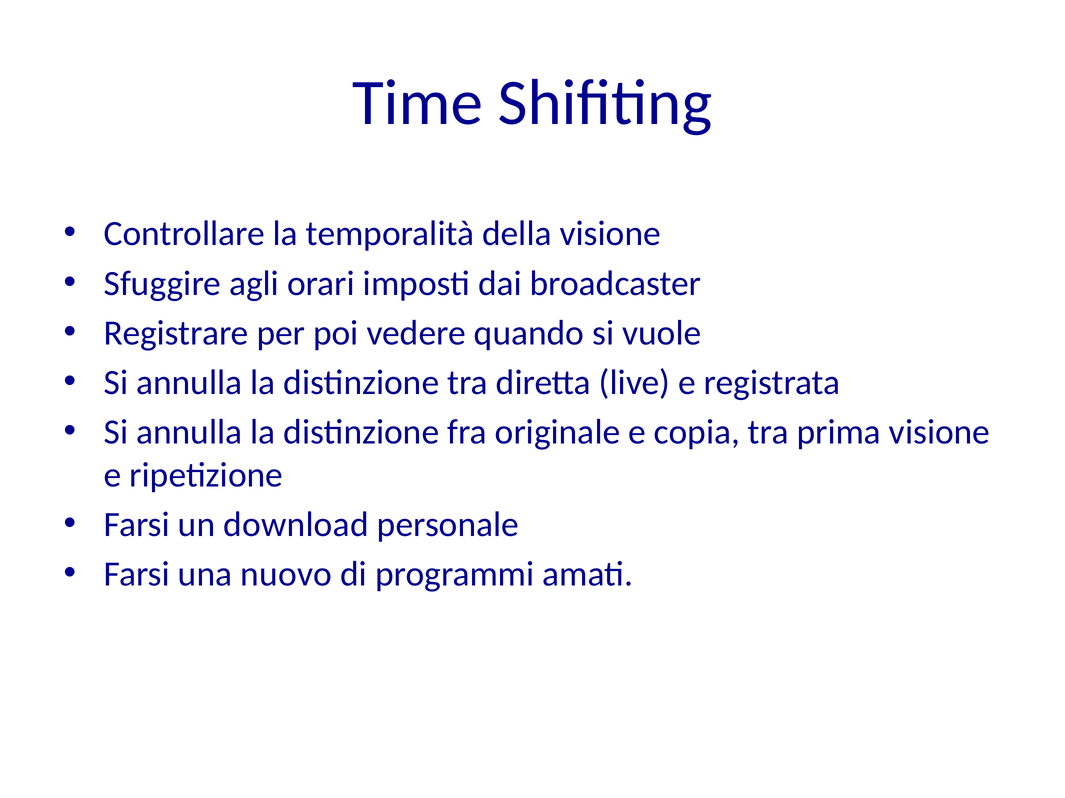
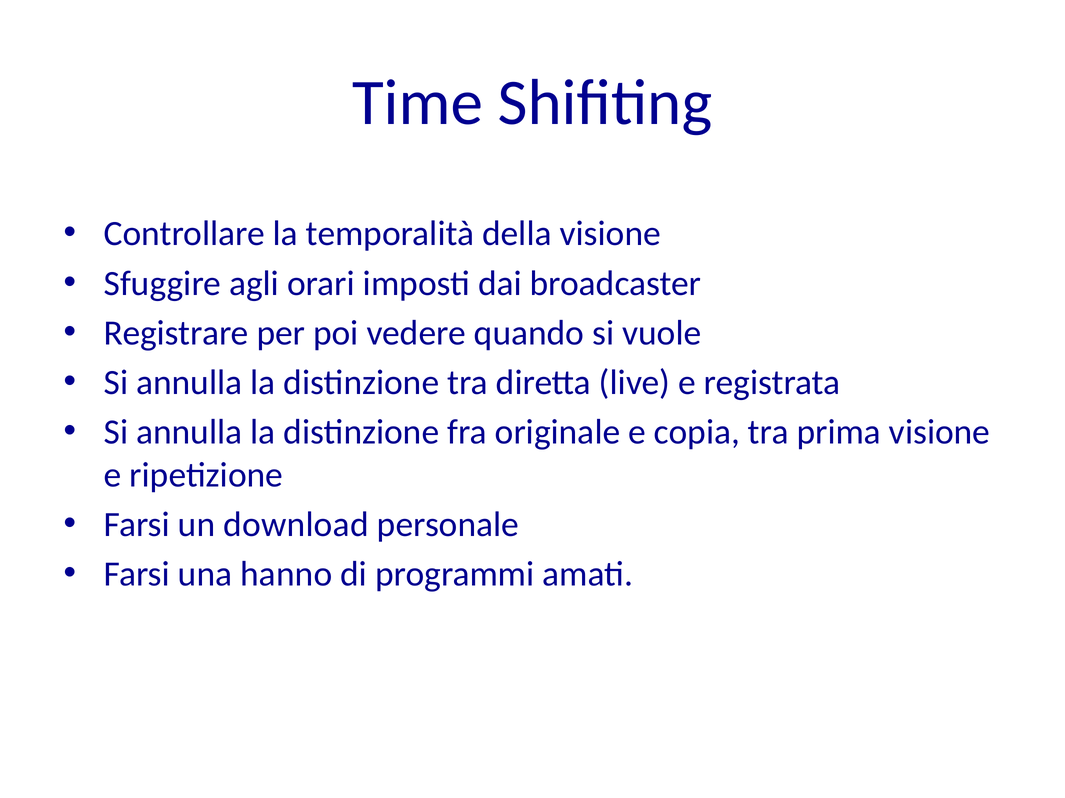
nuovo: nuovo -> hanno (286, 575)
